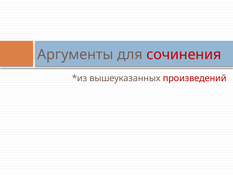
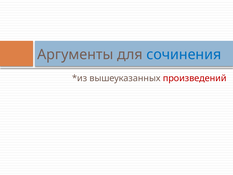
сочинения colour: red -> blue (184, 54)
